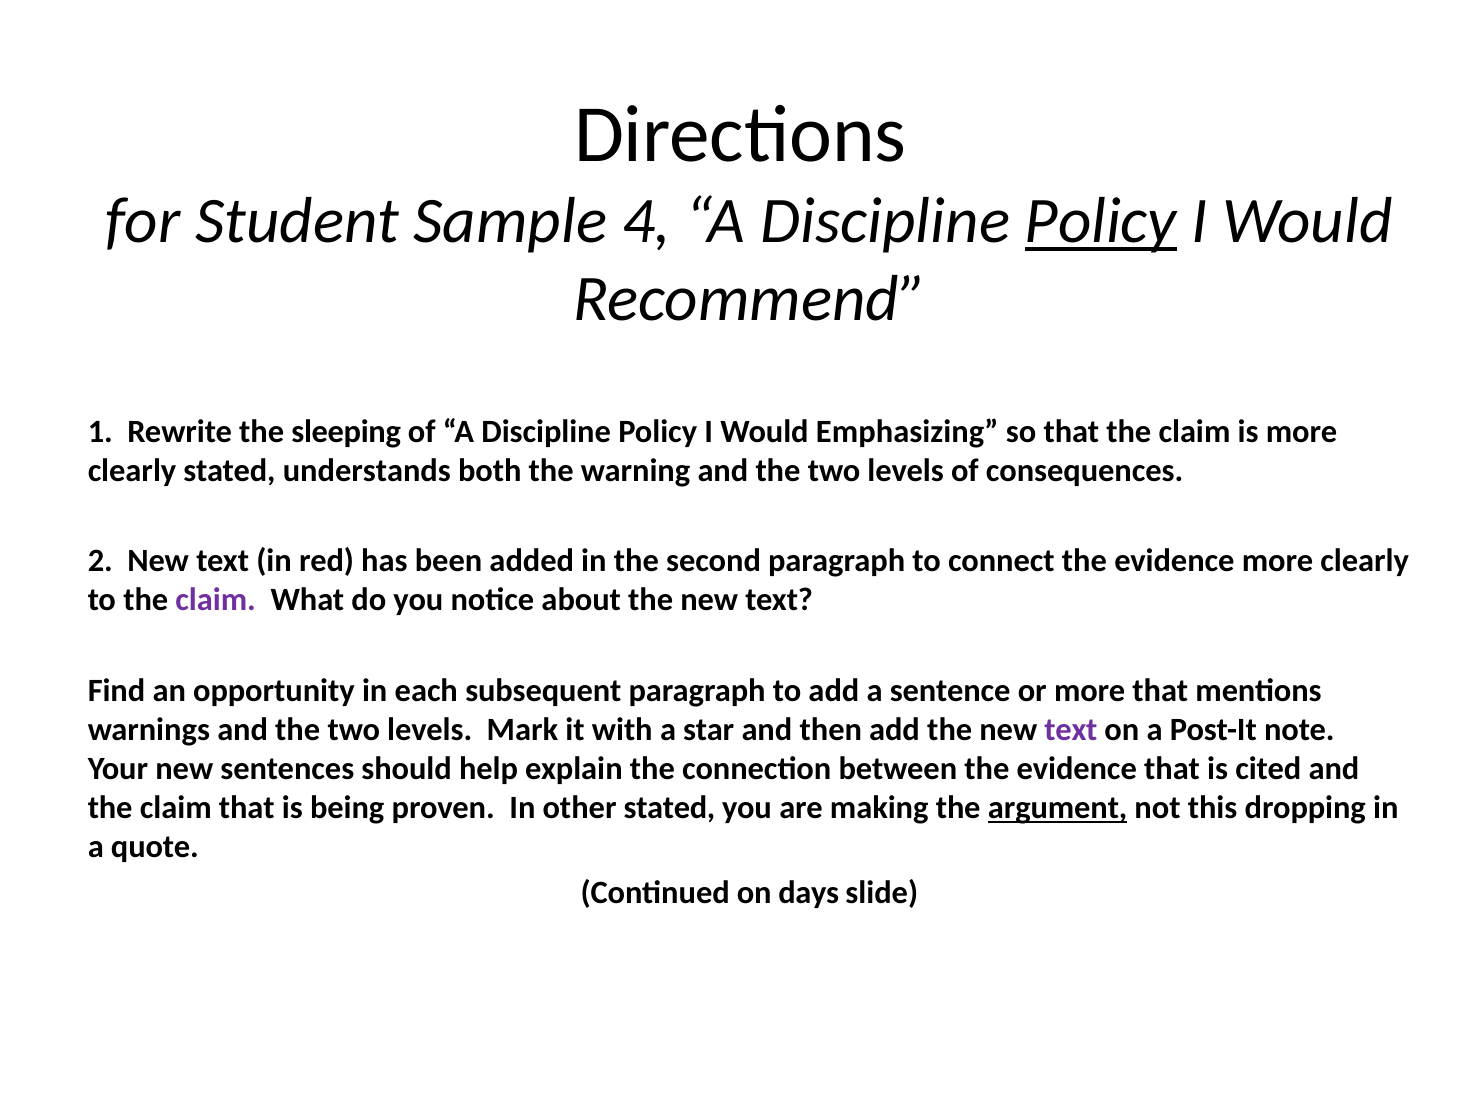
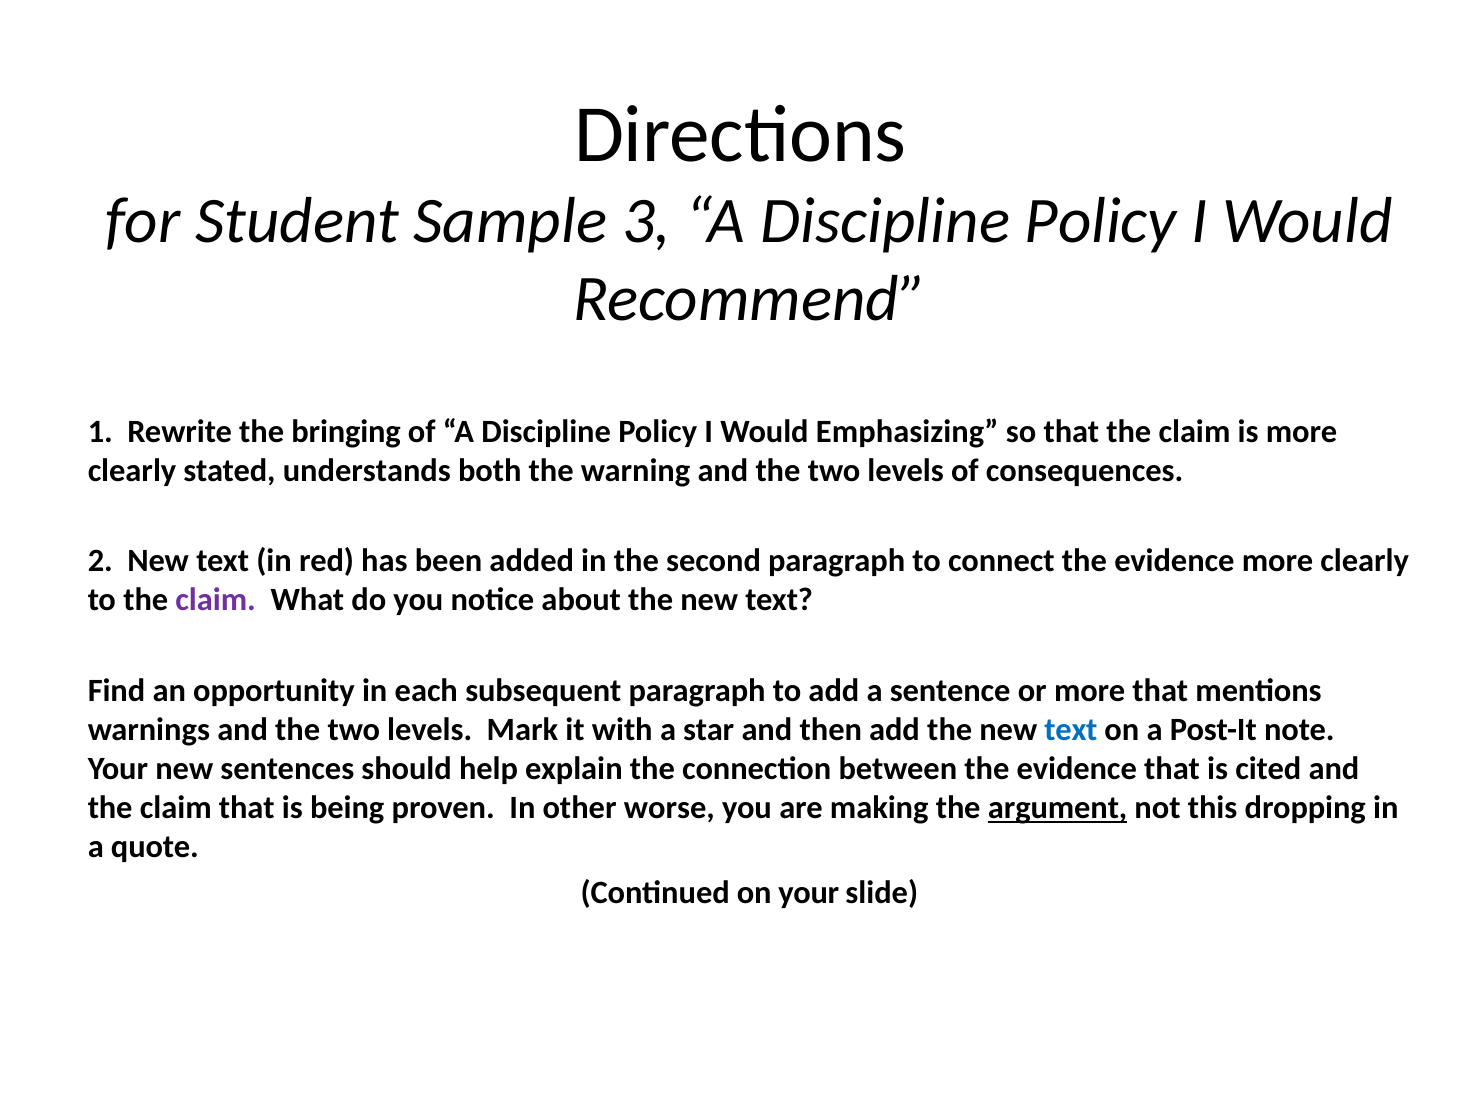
4: 4 -> 3 (647, 221)
Policy underline: present -> none (1101, 221)
sleeping: sleeping -> bringing (346, 431)
text colour: purple -> blue (1071, 730)
other stated: stated -> worse (669, 808)
on days: days -> your (809, 893)
